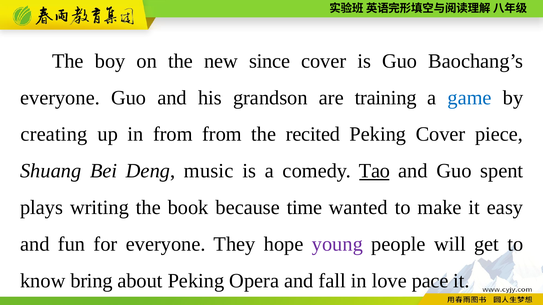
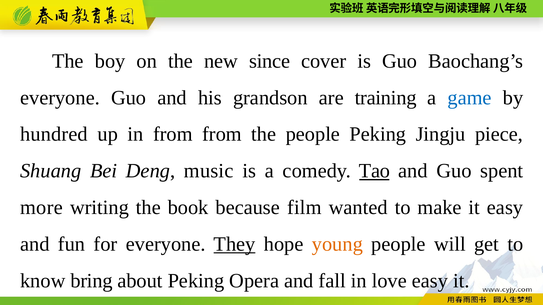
creating: creating -> hundred (54, 134)
the recited: recited -> people (313, 134)
Peking Cover: Cover -> Jingju (441, 134)
plays: plays -> more (42, 208)
time: time -> film (304, 208)
They underline: none -> present (235, 244)
young colour: purple -> orange (337, 244)
love pace: pace -> easy (430, 281)
